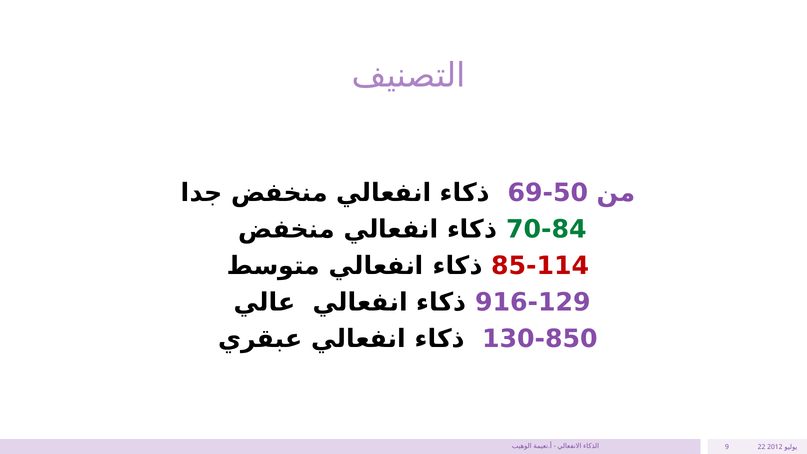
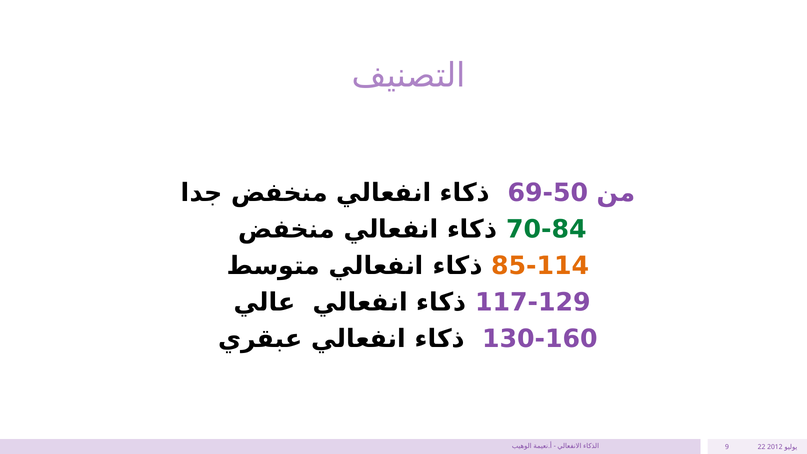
85-114 colour: red -> orange (540, 266)
916-129: 916-129 -> 117-129 (533, 302)
130-850: 130-850 -> 130-160 (540, 339)
